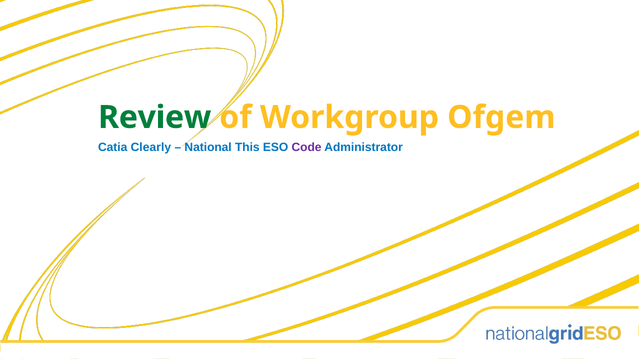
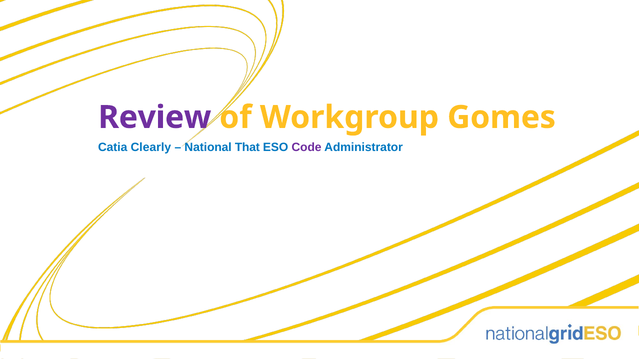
Review colour: green -> purple (155, 118)
Ofgem: Ofgem -> Gomes (502, 118)
This: This -> That (247, 147)
